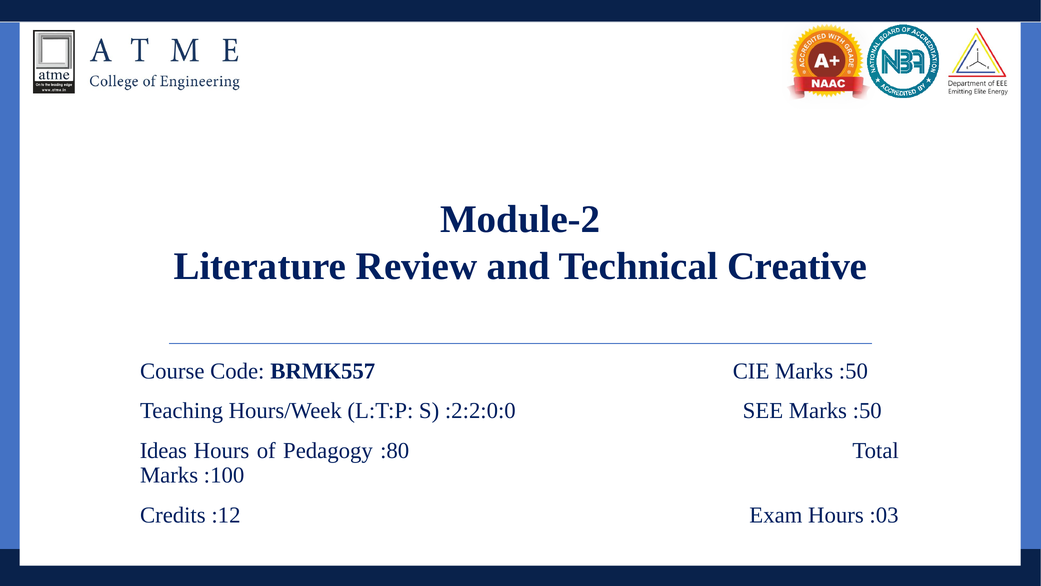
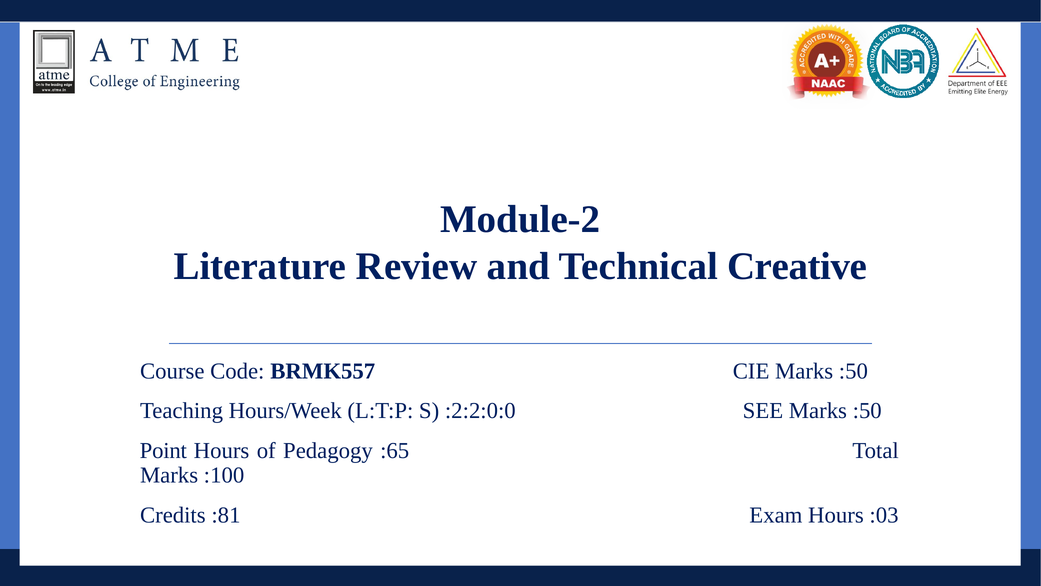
Ideas: Ideas -> Point (163, 450)
:80: :80 -> :65 (395, 450)
:12: :12 -> :81 (226, 515)
